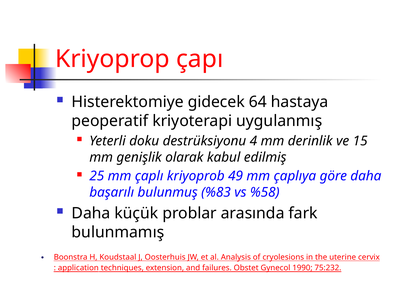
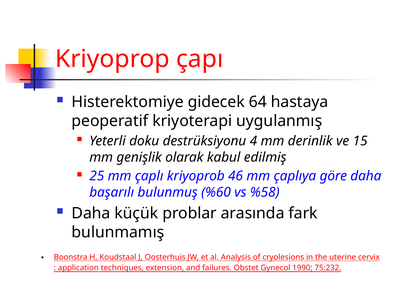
49: 49 -> 46 (236, 176)
%83: %83 -> %60 (216, 192)
